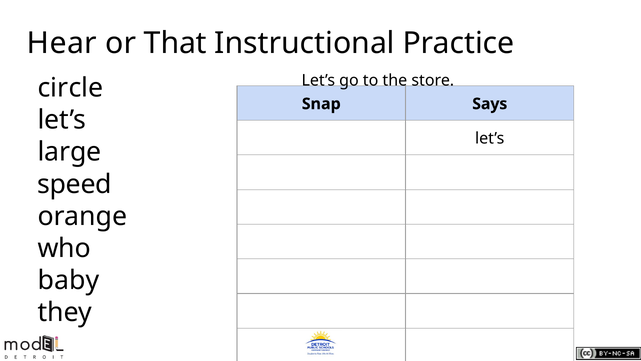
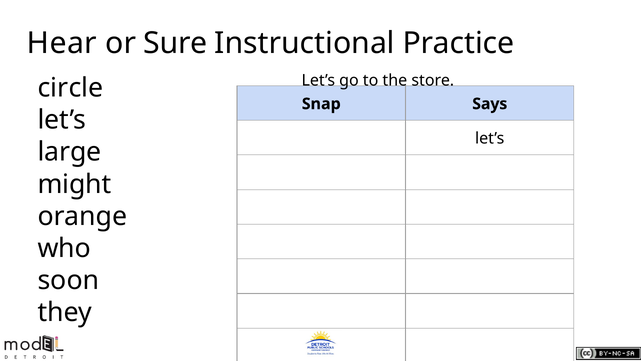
That: That -> Sure (175, 43)
speed: speed -> might (74, 184)
baby: baby -> soon (68, 280)
